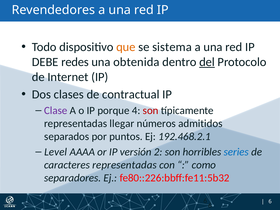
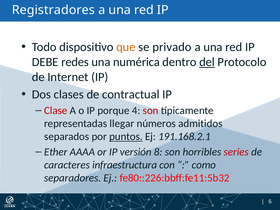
Revendedores: Revendedores -> Registradores (53, 10)
sistema: sistema -> privado (172, 47)
obtenida: obtenida -> numérica (136, 62)
Clase colour: purple -> red (56, 110)
puntos underline: none -> present (126, 137)
192.468.2.1: 192.468.2.1 -> 191.168.2.1 (185, 137)
Level: Level -> Ether (56, 152)
2: 2 -> 8 (158, 152)
series colour: blue -> red (236, 152)
caracteres representadas: representadas -> infraestructura (125, 165)
